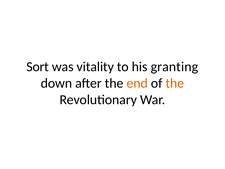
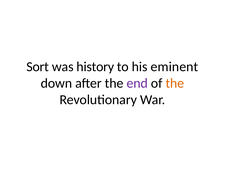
vitality: vitality -> history (95, 67)
granting: granting -> eminent (174, 67)
end colour: orange -> purple (137, 83)
